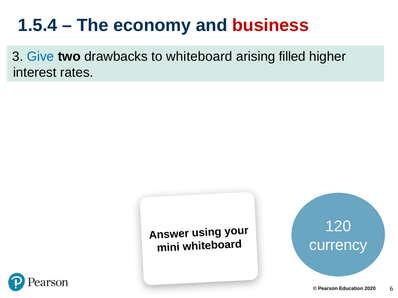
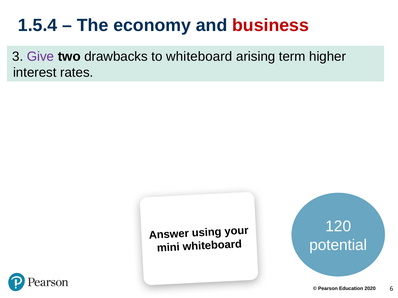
Give colour: blue -> purple (40, 57)
filled: filled -> term (292, 57)
currency: currency -> potential (338, 245)
